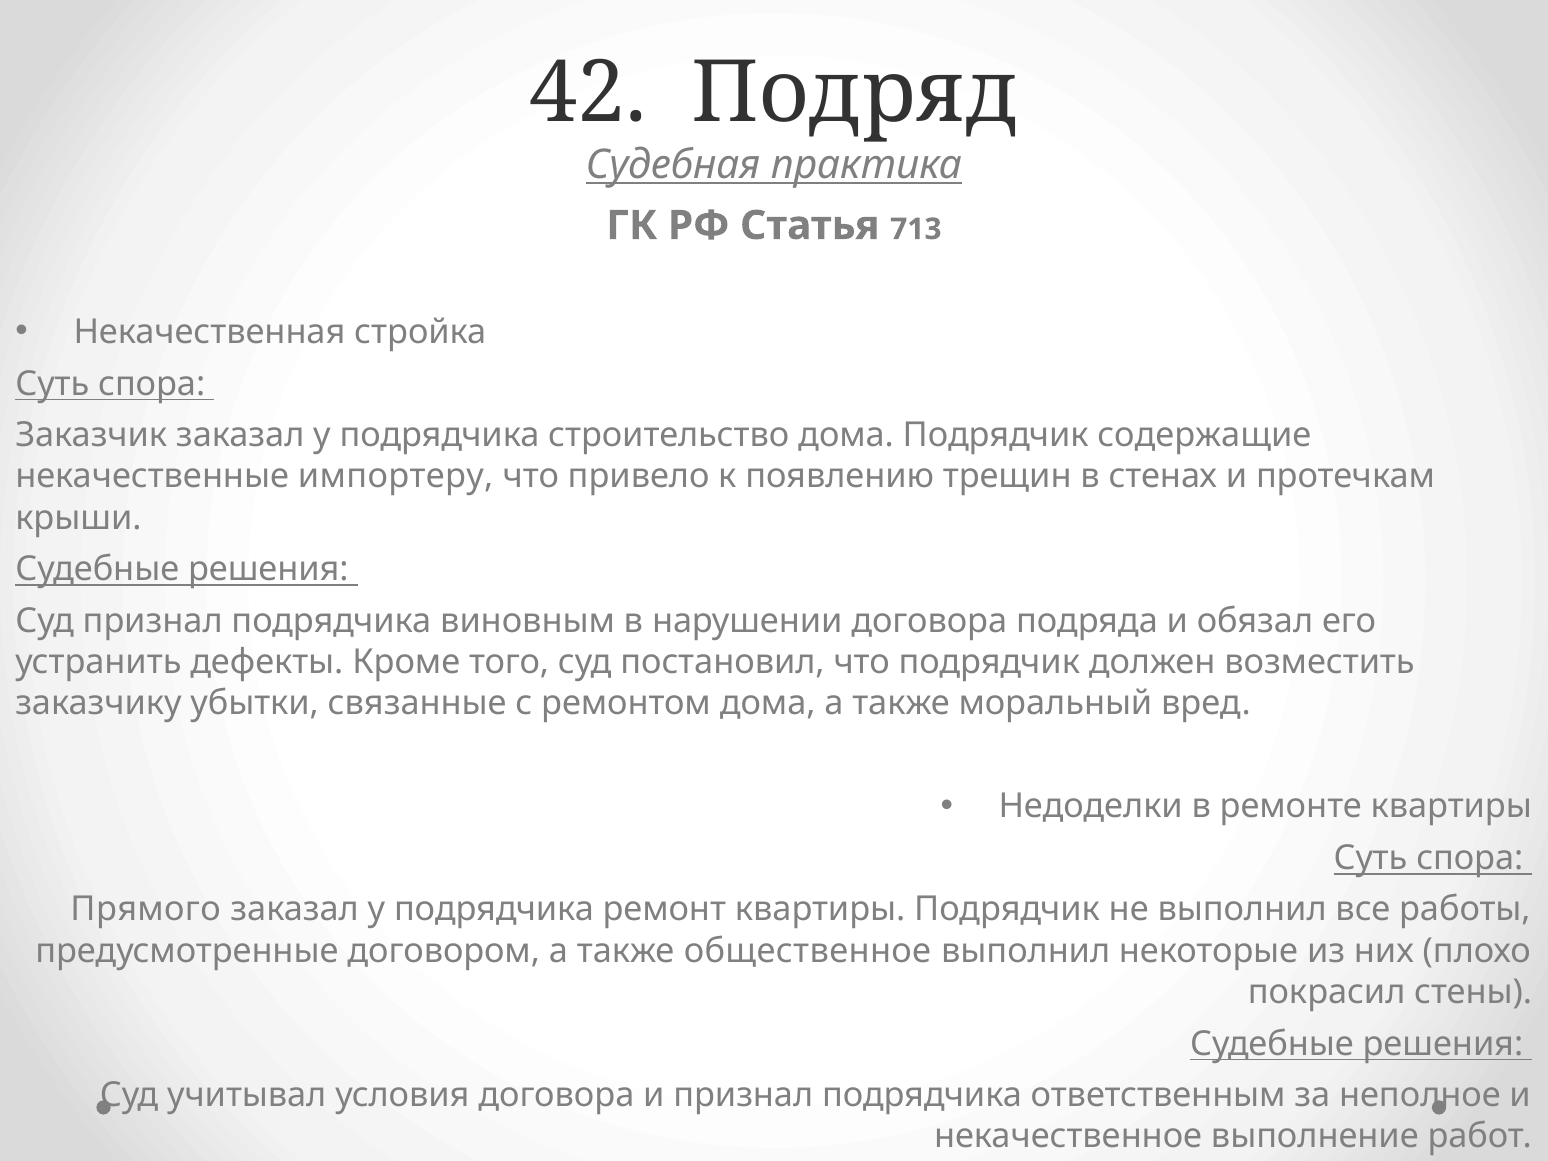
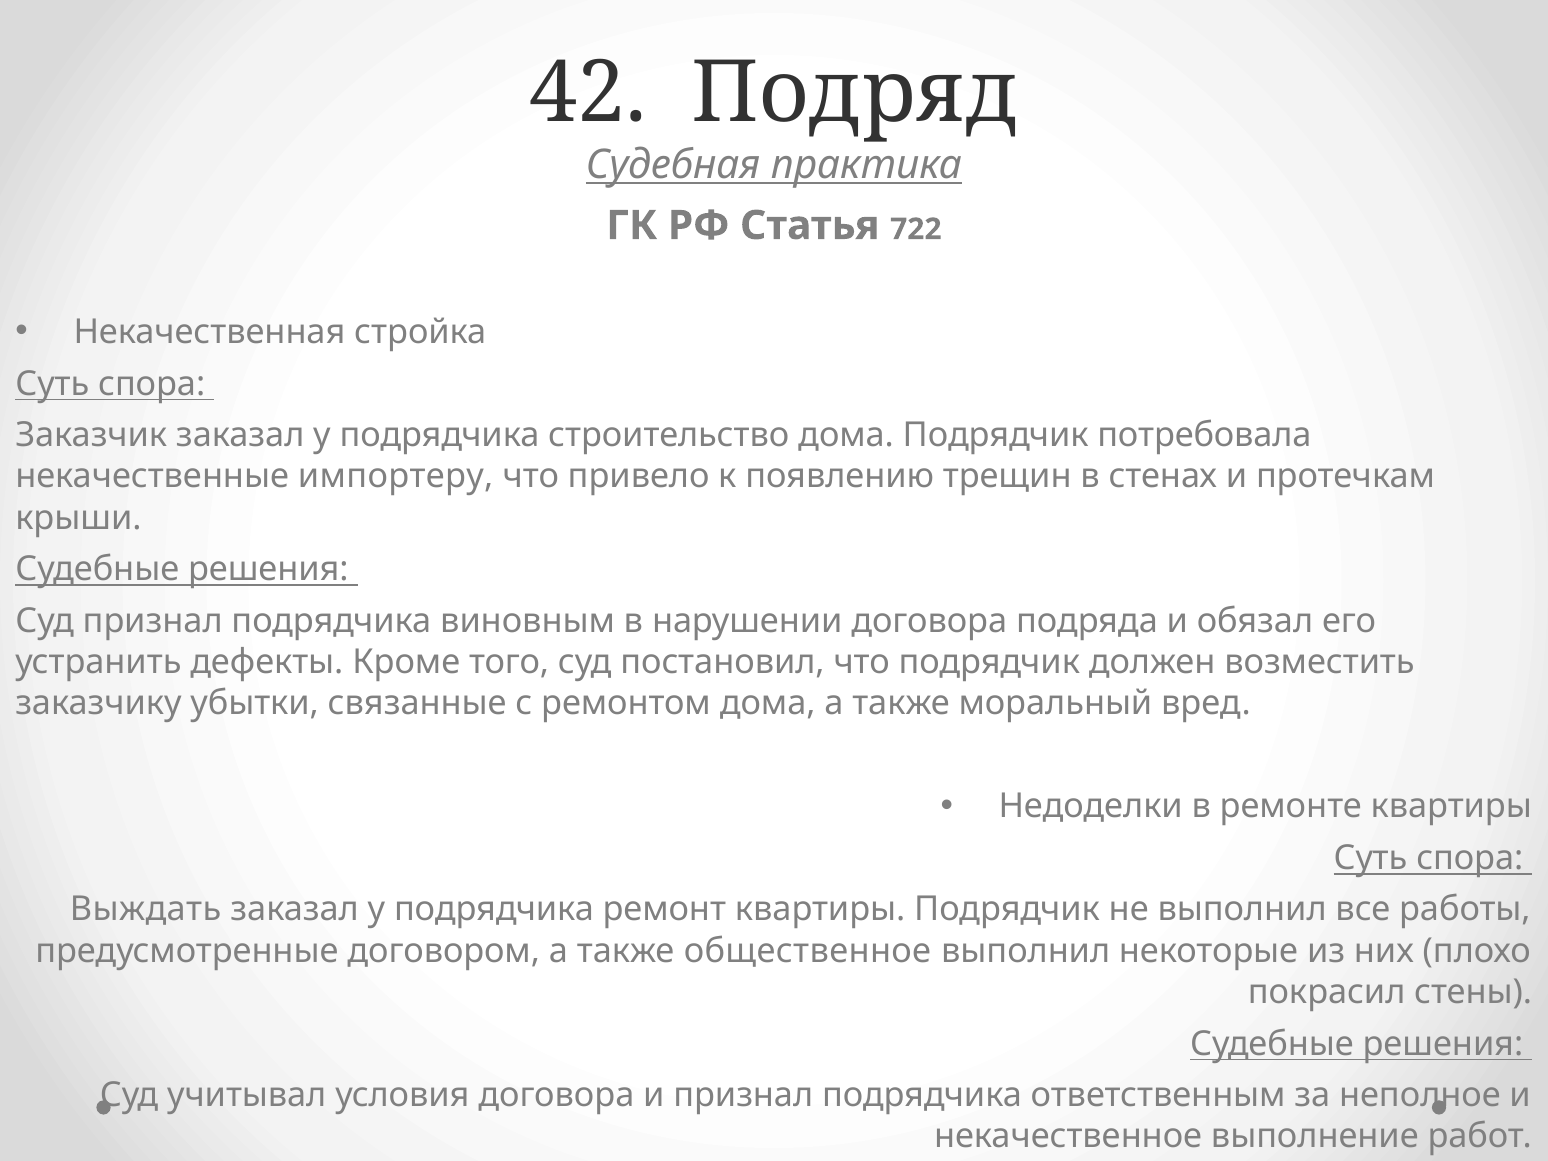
713: 713 -> 722 (916, 229)
содержащие: содержащие -> потребовала (1204, 435)
Прямого: Прямого -> Выждать (146, 910)
